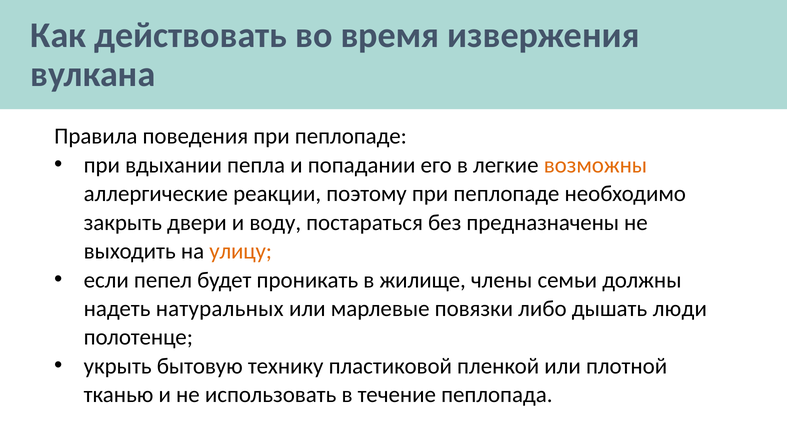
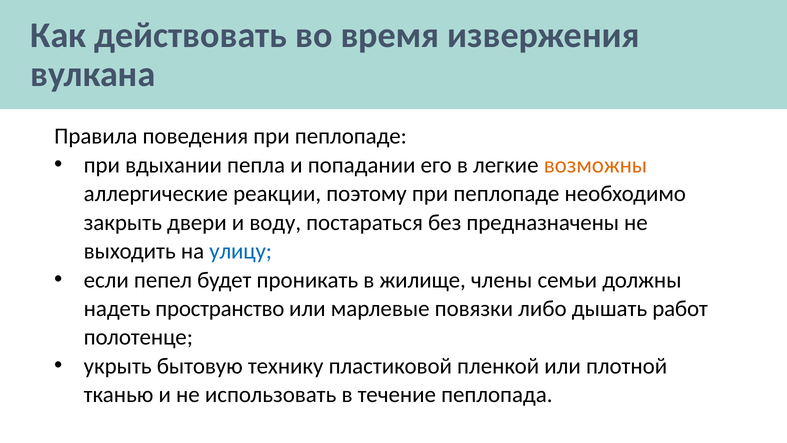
улицу colour: orange -> blue (241, 251)
натуральных: натуральных -> пространство (220, 308)
люди: люди -> работ (680, 308)
